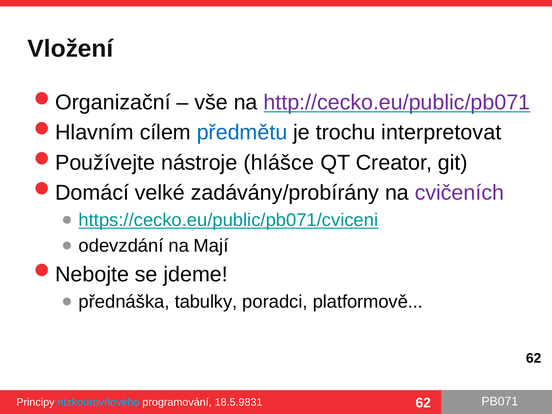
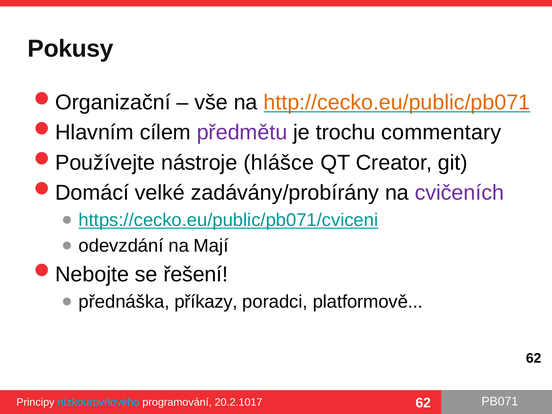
Vložení: Vložení -> Pokusy (71, 49)
http://cecko.eu/public/pb071 colour: purple -> orange (397, 102)
předmětu colour: blue -> purple (242, 133)
interpretovat: interpretovat -> commentary (441, 133)
jdeme: jdeme -> řešení (196, 274)
tabulky: tabulky -> příkazy (206, 302)
18.5.9831: 18.5.9831 -> 20.2.1017 (239, 402)
